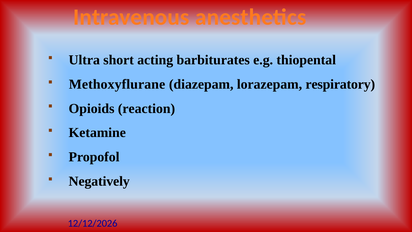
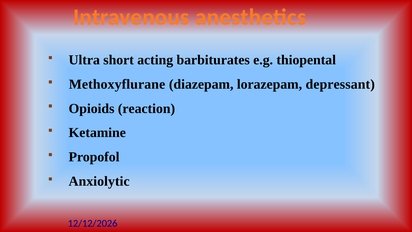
respiratory: respiratory -> depressant (340, 84)
Negatively: Negatively -> Anxiolytic (99, 181)
